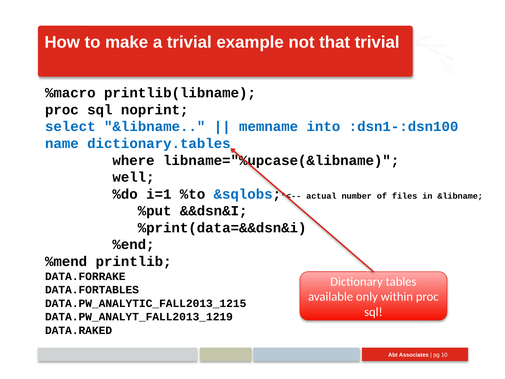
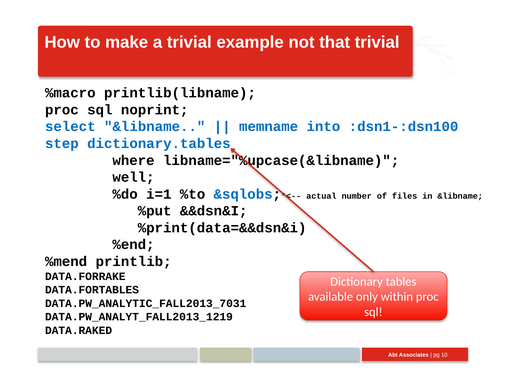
name: name -> step (62, 143)
DATA.PW_ANALYTIC_FALL2013_1215: DATA.PW_ANALYTIC_FALL2013_1215 -> DATA.PW_ANALYTIC_FALL2013_7031 (146, 303)
